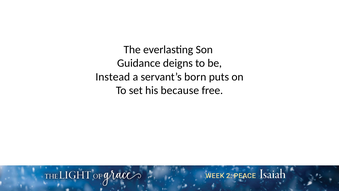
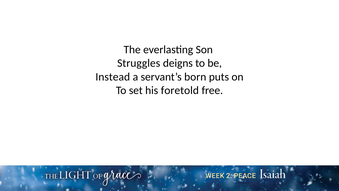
Guidance: Guidance -> Struggles (139, 63)
because: because -> foretold (180, 90)
